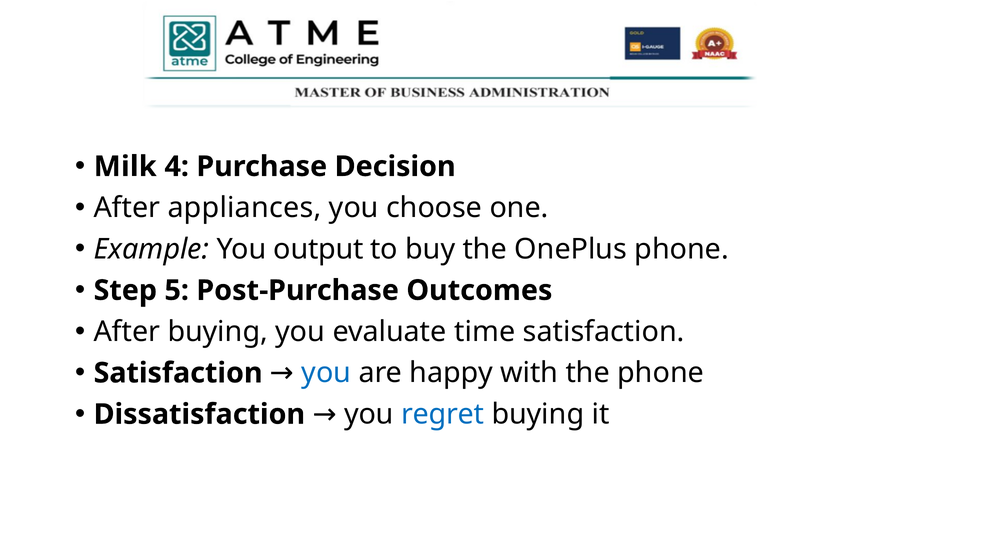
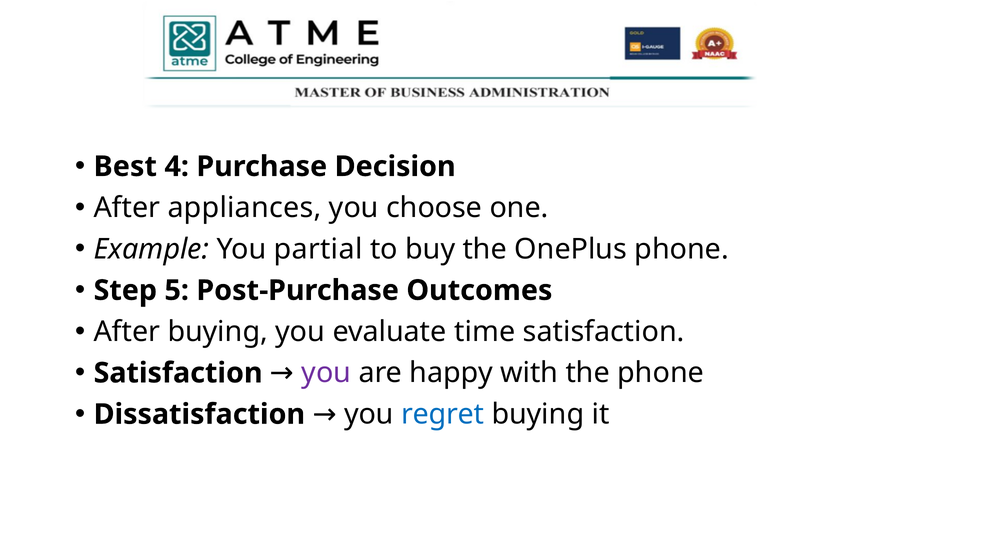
Milk: Milk -> Best (125, 167)
output: output -> partial (318, 249)
you colour: blue -> purple (326, 373)
